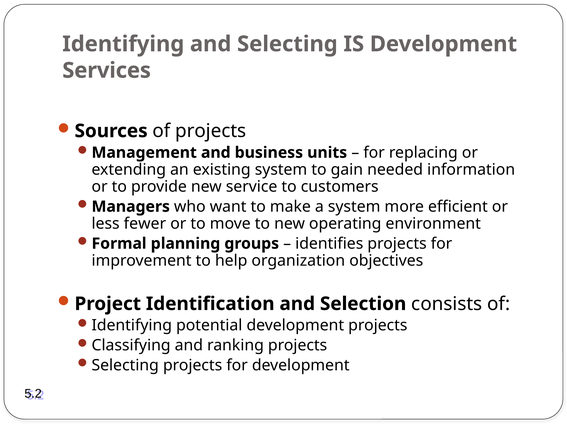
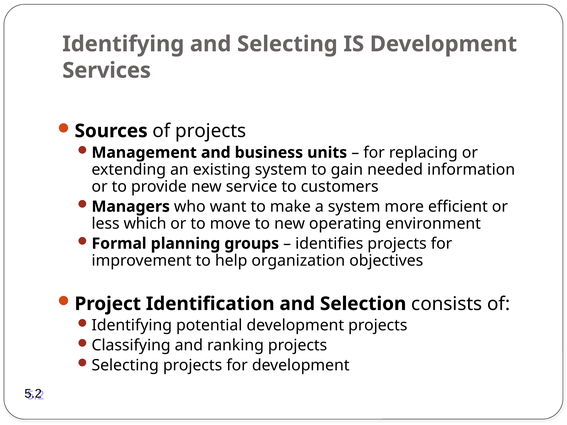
fewer: fewer -> which (145, 224)
